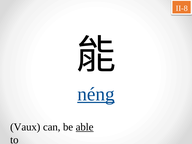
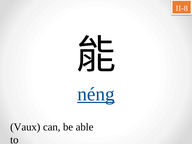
able underline: present -> none (85, 127)
